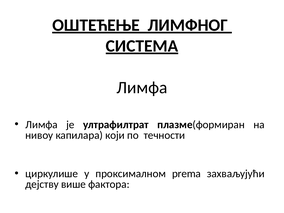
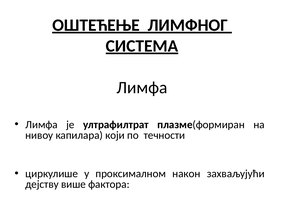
prema: prema -> након (186, 174)
